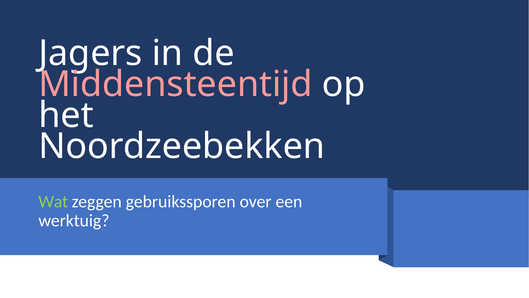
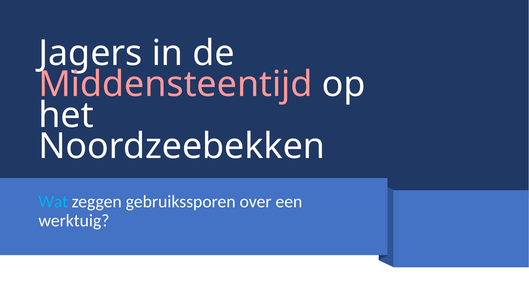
Wat colour: light green -> light blue (53, 201)
